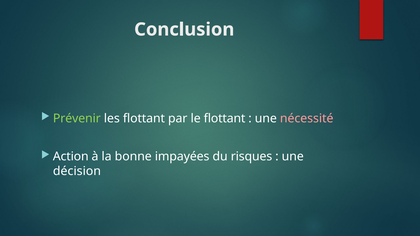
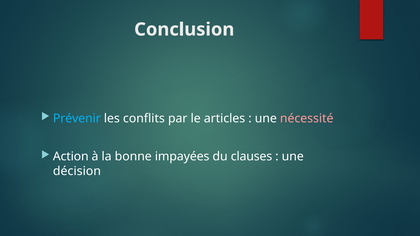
Prévenir colour: light green -> light blue (77, 119)
les flottant: flottant -> conflits (144, 119)
le flottant: flottant -> articles (225, 119)
risques: risques -> clauses (252, 157)
